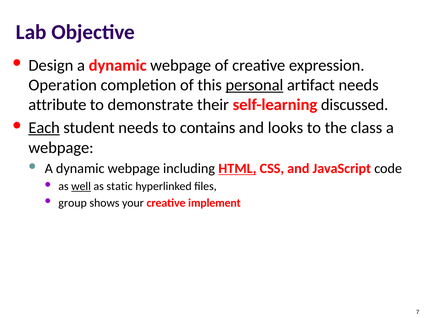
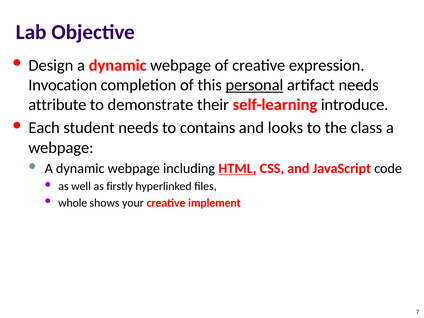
Operation: Operation -> Invocation (63, 85)
discussed: discussed -> introduce (355, 105)
Each underline: present -> none (44, 128)
well underline: present -> none (81, 186)
static: static -> firstly (120, 186)
group: group -> whole (73, 203)
